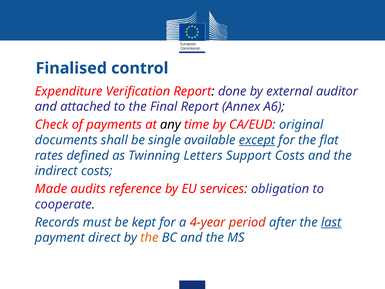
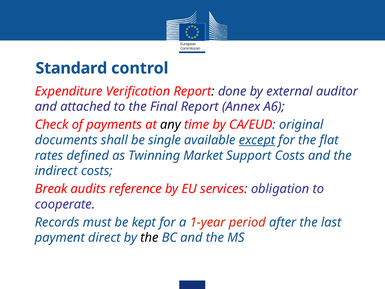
Finalised: Finalised -> Standard (71, 68)
Letters: Letters -> Market (203, 155)
Made: Made -> Break (51, 189)
4-year: 4-year -> 1-year (208, 222)
last underline: present -> none (331, 222)
the colour: orange -> black (149, 238)
